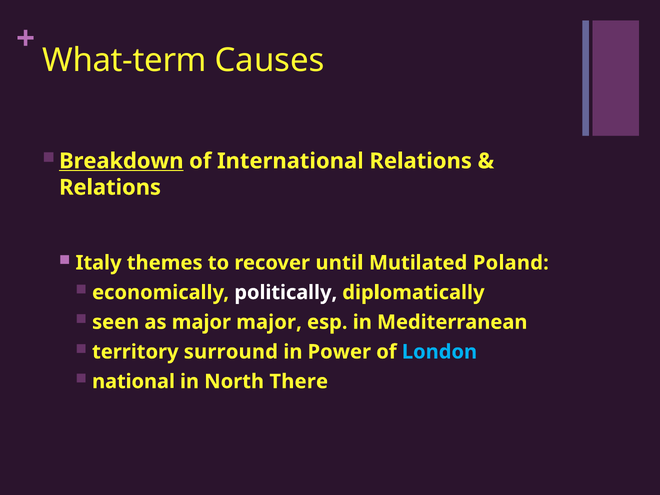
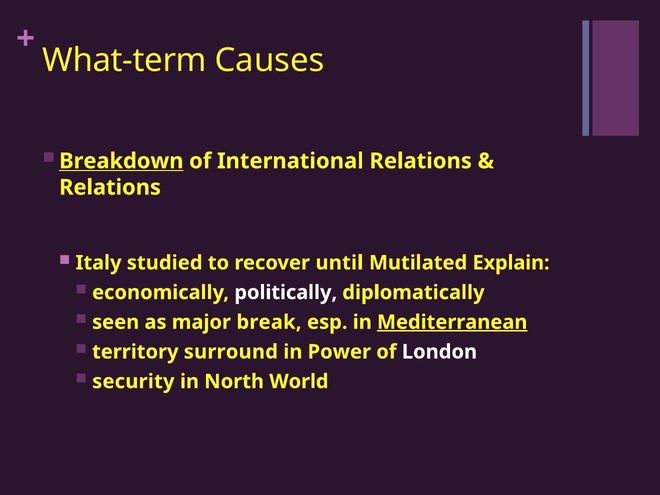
themes: themes -> studied (165, 263)
Poland: Poland -> Explain (511, 263)
major major: major -> break (269, 322)
Mediterranean underline: none -> present (452, 322)
London colour: light blue -> white (439, 352)
national: national -> security (133, 382)
There: There -> World (299, 382)
